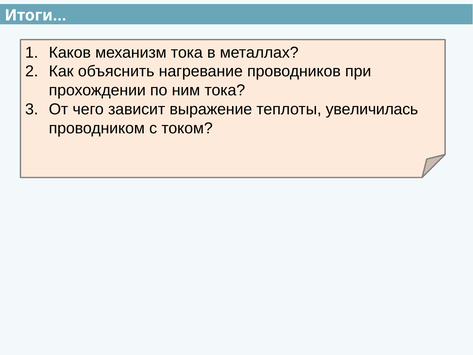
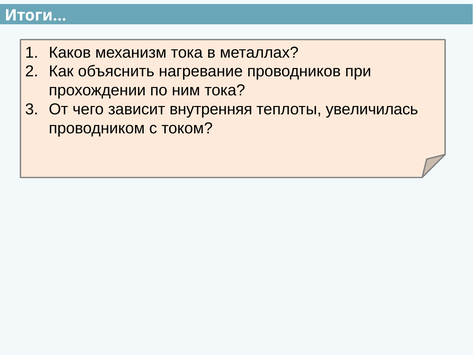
выражение: выражение -> внутренняя (211, 109)
